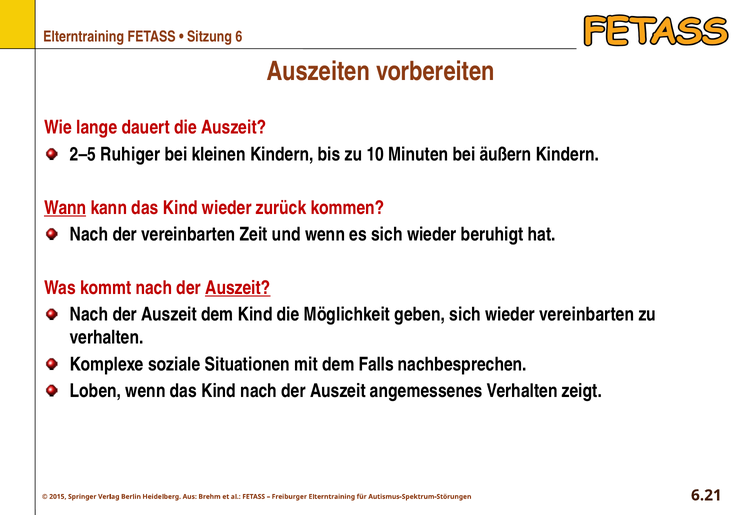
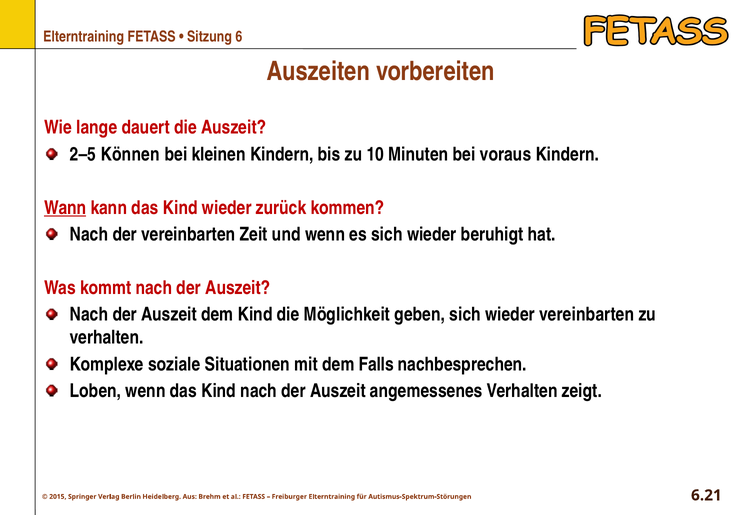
Ruhiger: Ruhiger -> Können (130, 154)
äußern: äußern -> voraus (506, 154)
Auszeit underline: present -> none (238, 288)
